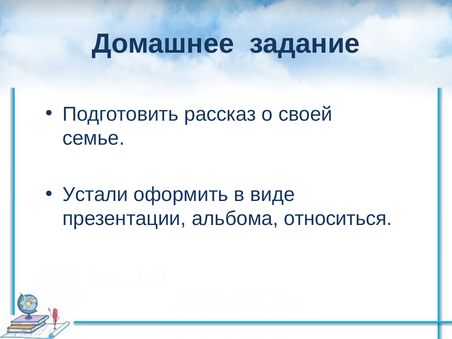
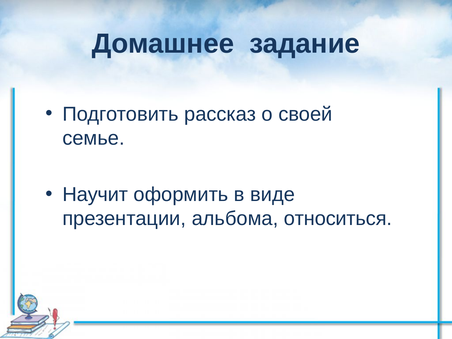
Устали: Устали -> Научит (95, 194)
